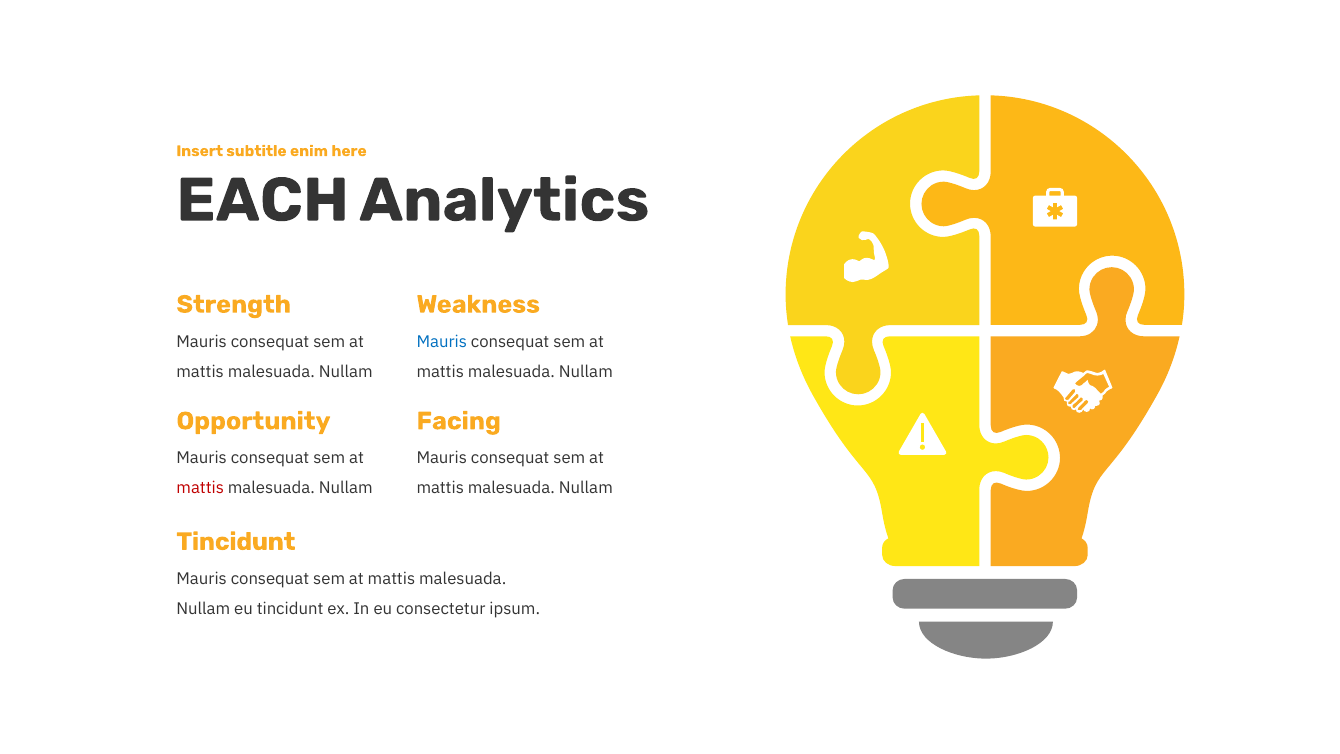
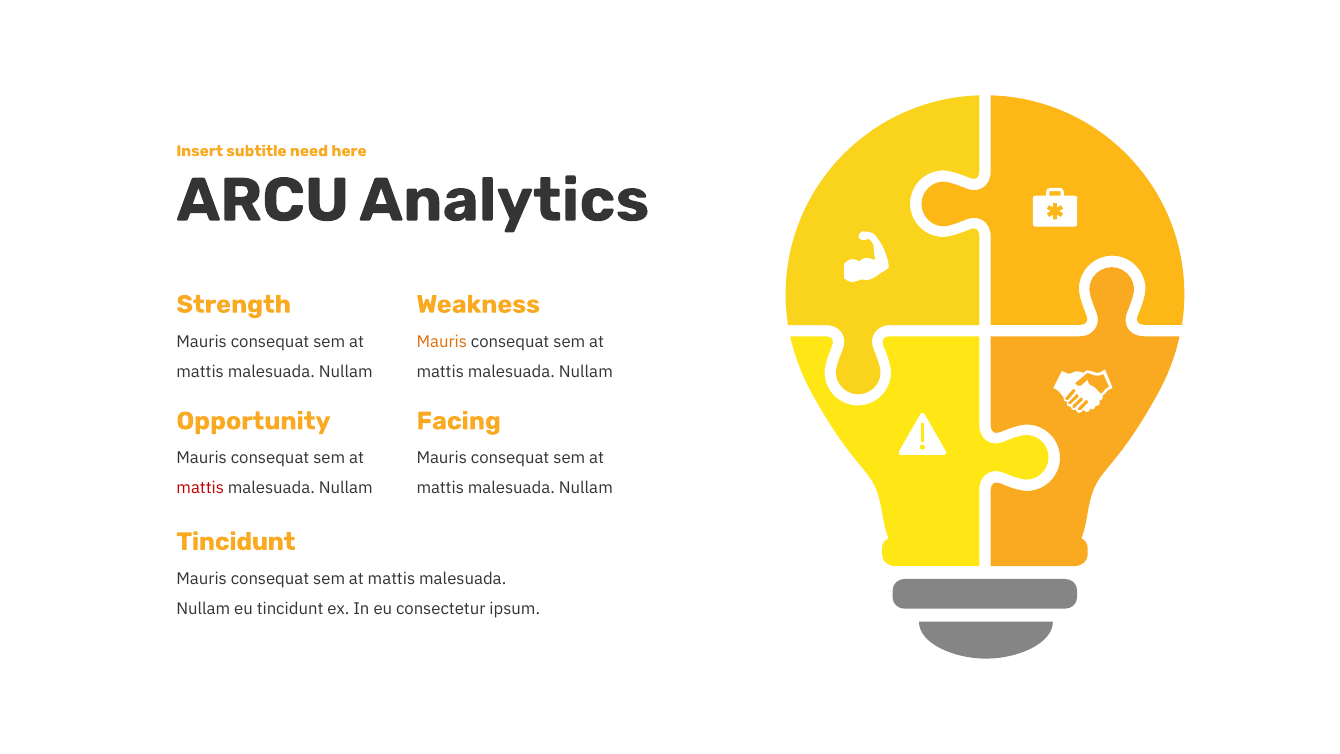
enim: enim -> need (309, 151)
EACH: EACH -> ARCU (263, 200)
Mauris colour: blue -> orange (442, 342)
